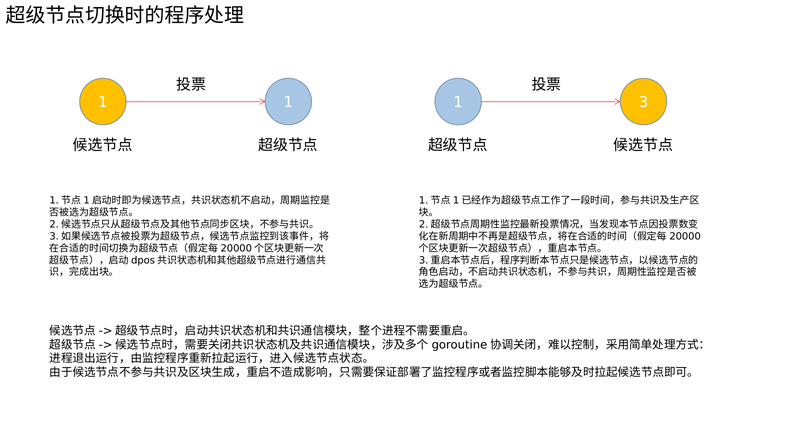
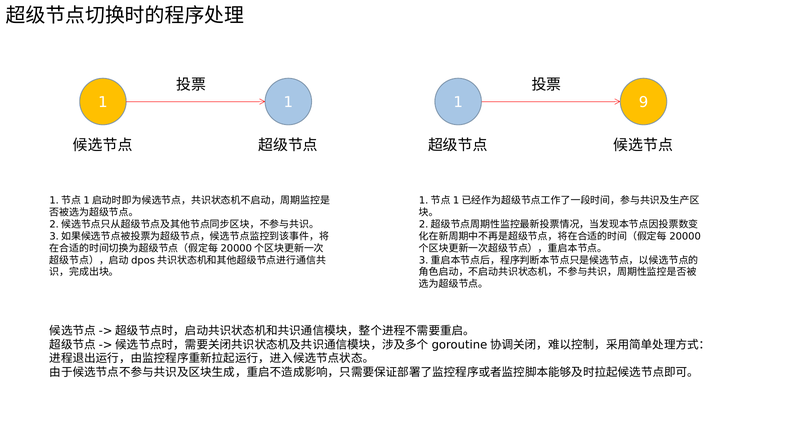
3: 3 -> 9 (644, 102)
